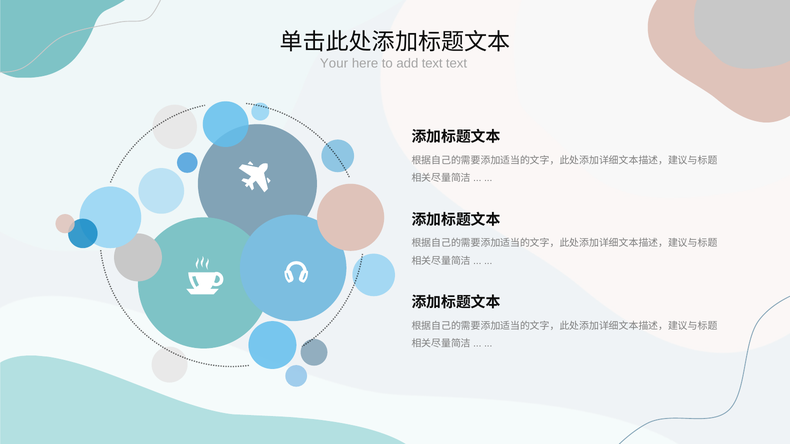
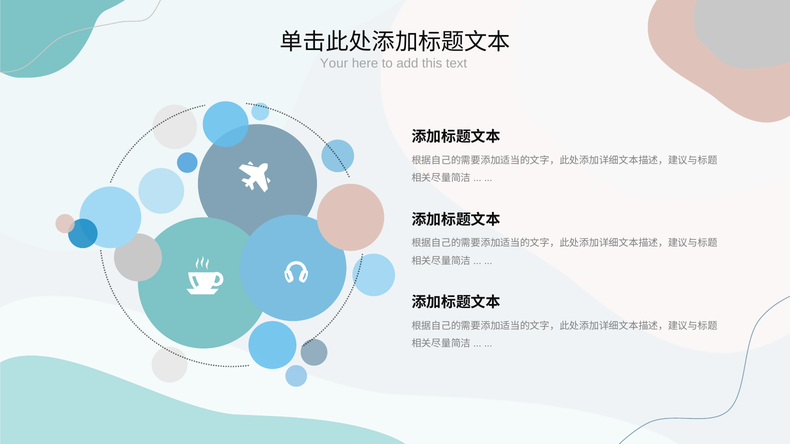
add text: text -> this (432, 63)
